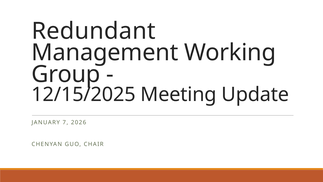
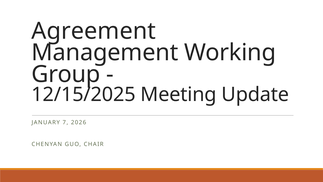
Redundant: Redundant -> Agreement (94, 31)
